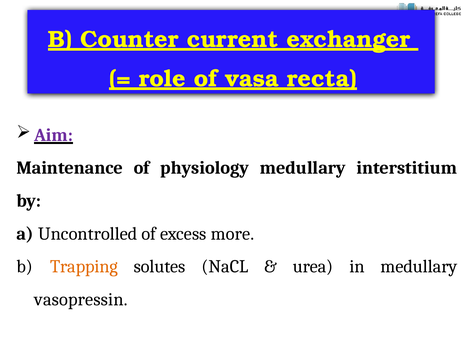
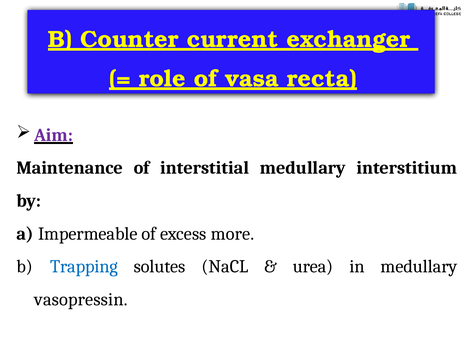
physiology: physiology -> interstitial (205, 168)
Uncontrolled: Uncontrolled -> Impermeable (88, 234)
Trapping colour: orange -> blue (84, 267)
